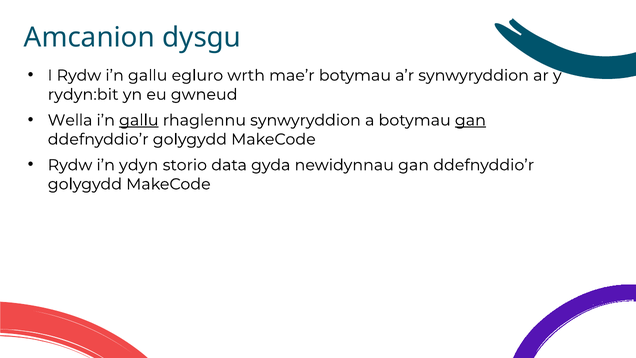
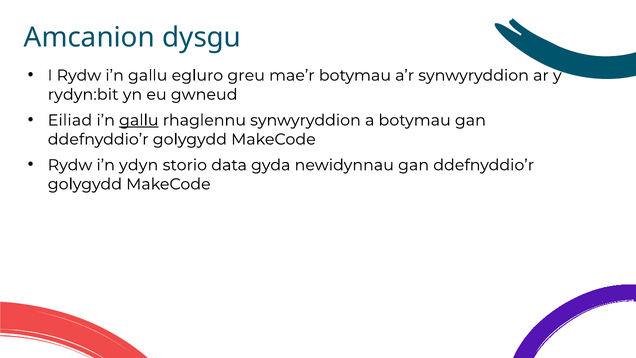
wrth: wrth -> greu (246, 75)
Wella: Wella -> Eiliad (70, 120)
gan underline: present -> none (470, 120)
